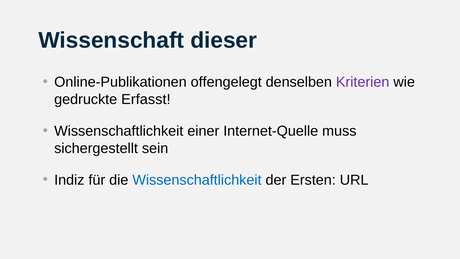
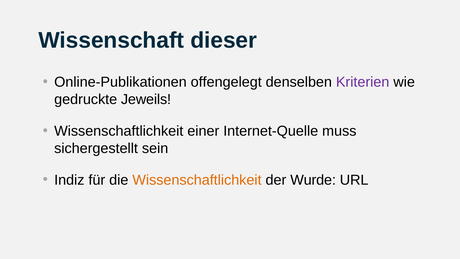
Erfasst: Erfasst -> Jeweils (146, 99)
Wissenschaftlichkeit colour: blue -> orange (197, 180)
Ersten: Ersten -> Wurde (313, 180)
